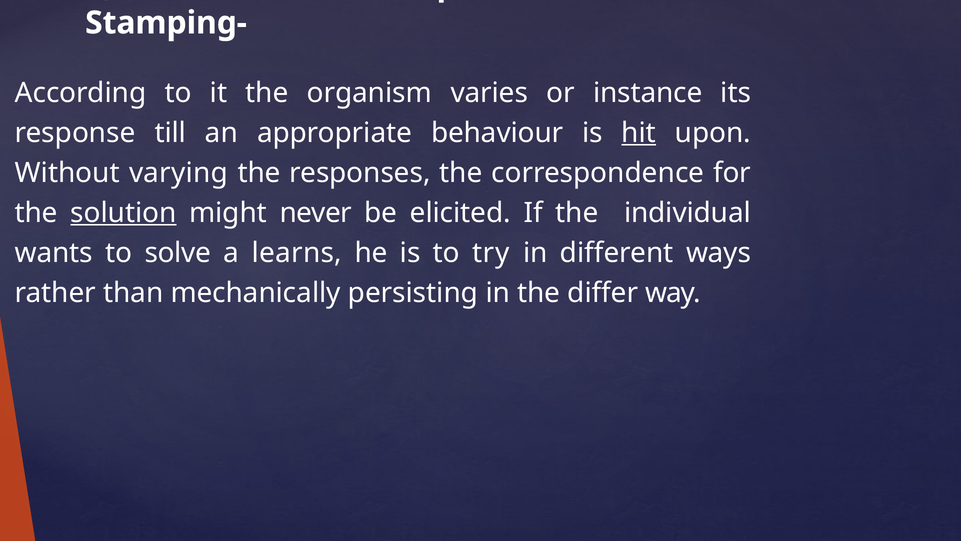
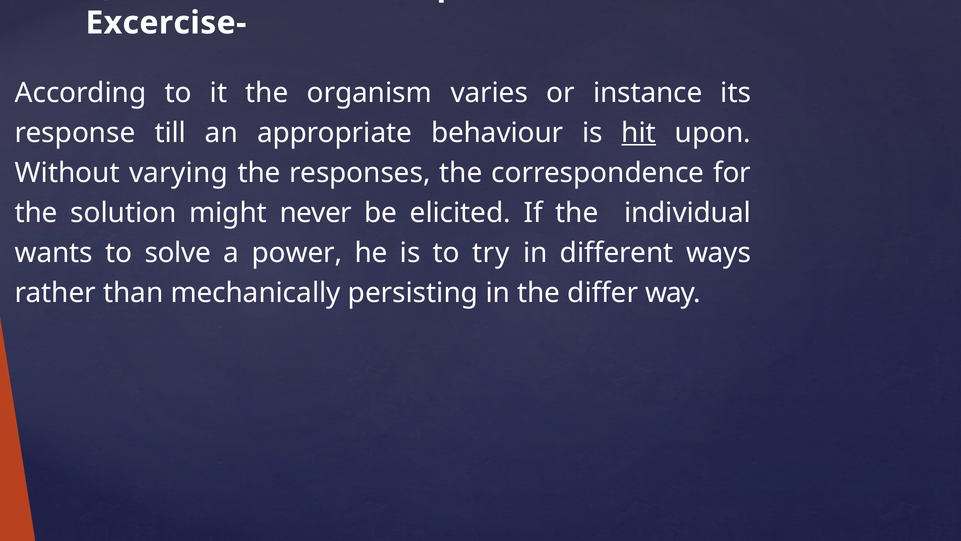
Stamping-: Stamping- -> Excercise- (166, 23)
solution underline: present -> none (123, 213)
learns: learns -> power (297, 253)
